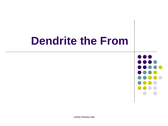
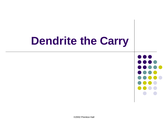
From: From -> Carry (114, 41)
